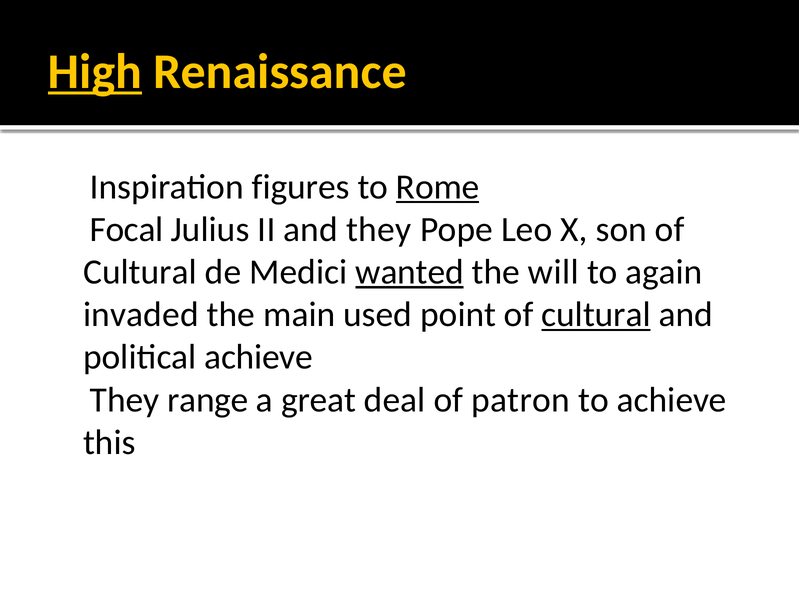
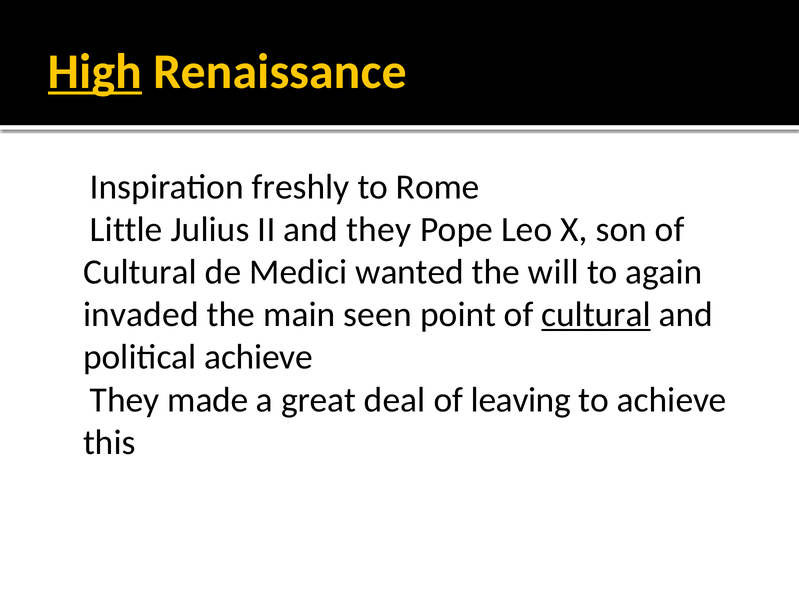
figures: figures -> freshly (301, 187)
Rome underline: present -> none (438, 187)
Focal: Focal -> Little (126, 230)
wanted underline: present -> none (410, 272)
used: used -> seen (378, 315)
range: range -> made (208, 400)
patron: patron -> leaving (521, 400)
